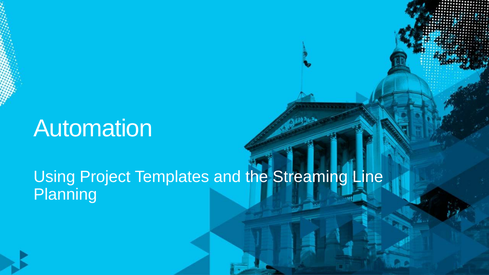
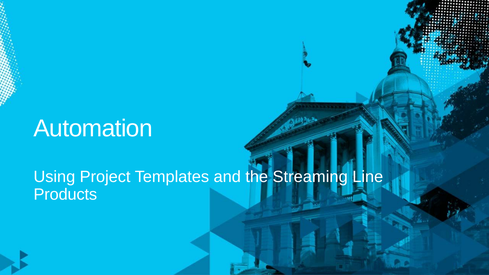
Planning: Planning -> Products (65, 194)
